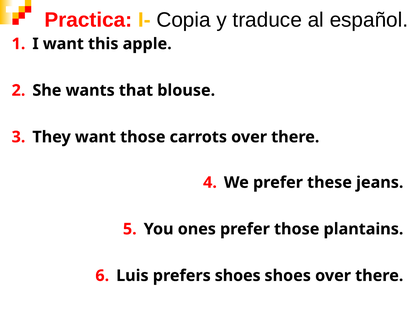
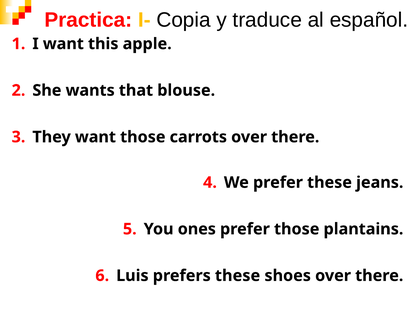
prefers shoes: shoes -> these (238, 276)
